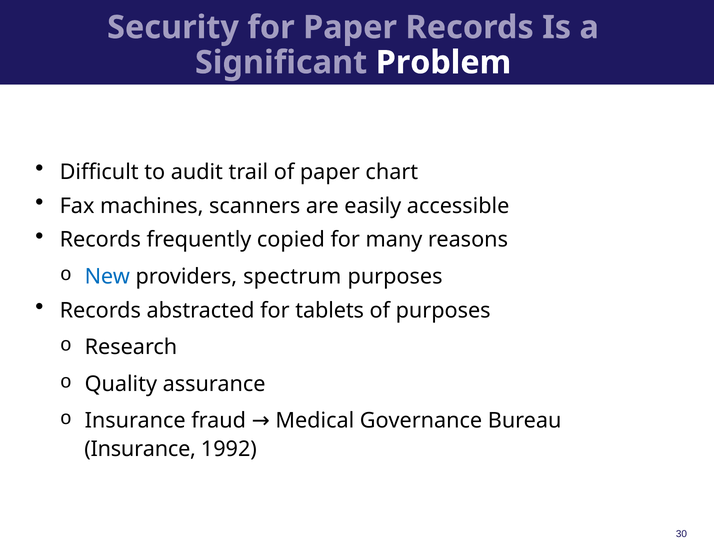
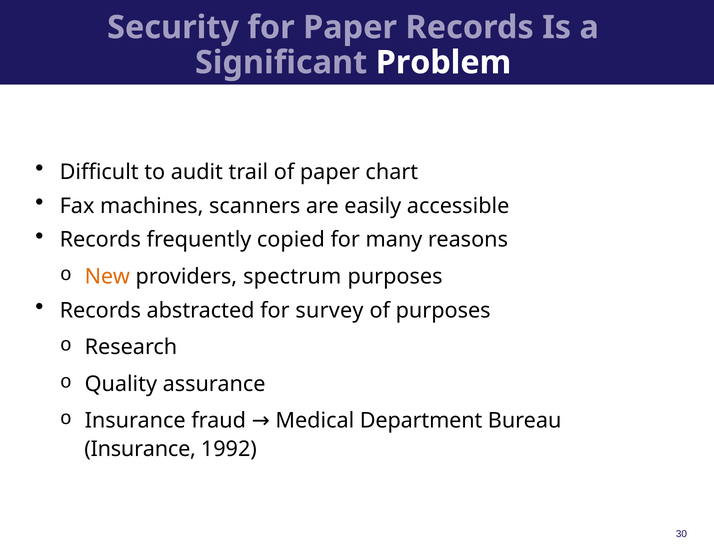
New colour: blue -> orange (107, 276)
tablets: tablets -> survey (329, 310)
Governance: Governance -> Department (421, 420)
